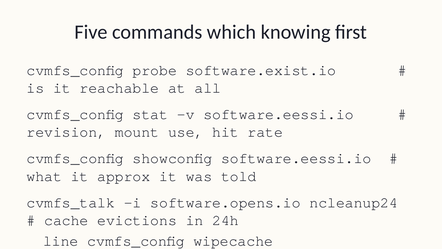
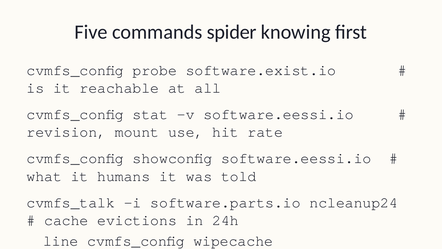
which: which -> spider (232, 32)
approx: approx -> humans (124, 176)
software.opens.io: software.opens.io -> software.parts.io (225, 202)
